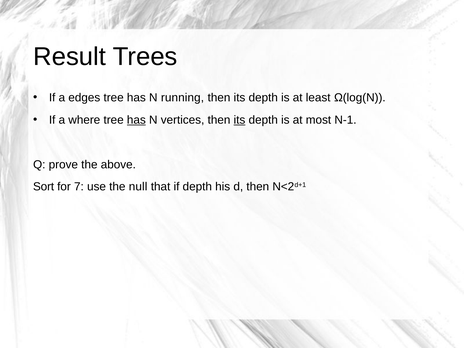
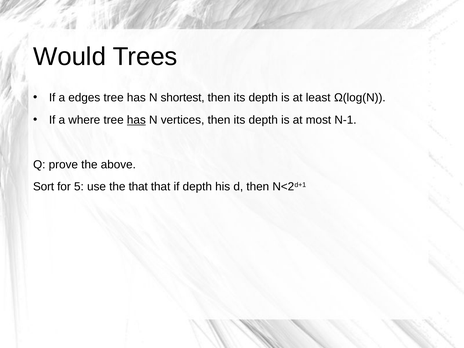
Result: Result -> Would (70, 57)
running: running -> shortest (183, 98)
its underline: present -> none (239, 120)
7: 7 -> 5 (79, 187)
the null: null -> that (138, 187)
